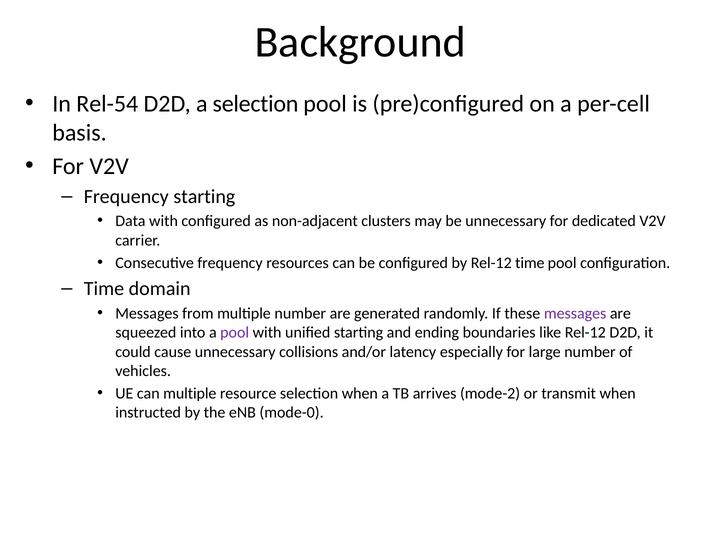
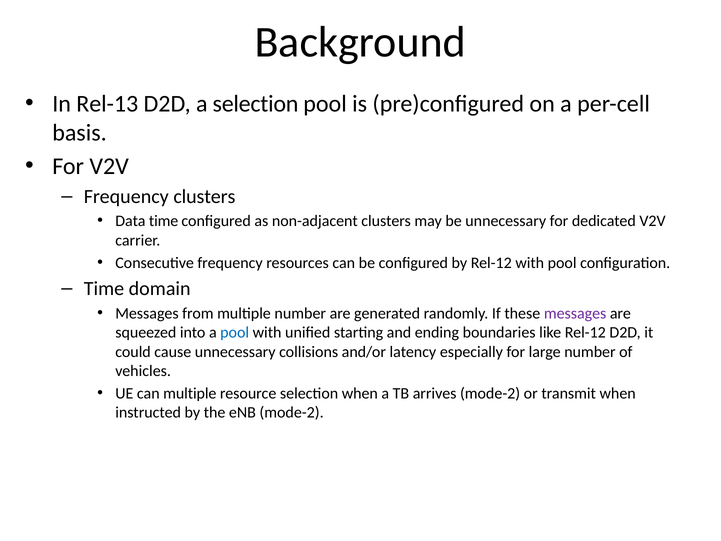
Rel-54: Rel-54 -> Rel-13 (107, 104)
Frequency starting: starting -> clusters (204, 196)
Data with: with -> time (164, 221)
Rel-12 time: time -> with (530, 263)
pool colour: purple -> blue (235, 332)
eNB mode-0: mode-0 -> mode-2 (292, 412)
